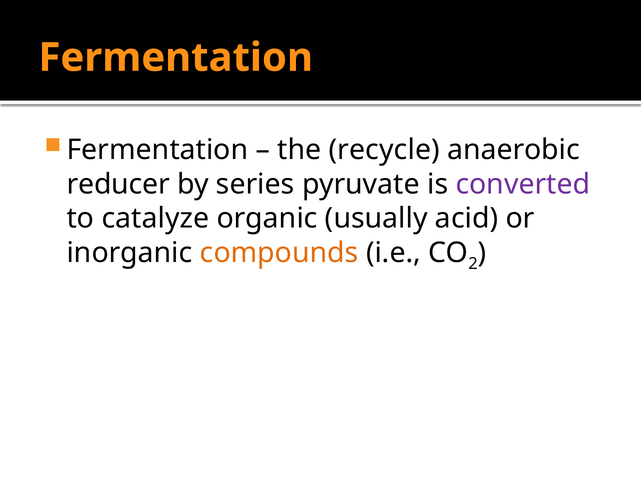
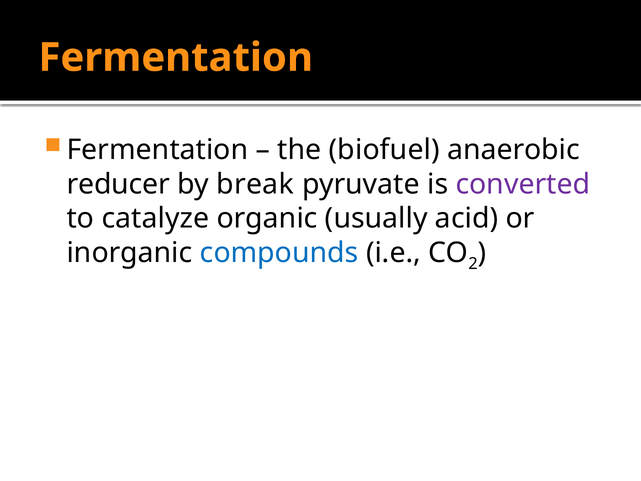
recycle: recycle -> biofuel (384, 150)
series: series -> break (255, 184)
compounds colour: orange -> blue (279, 253)
